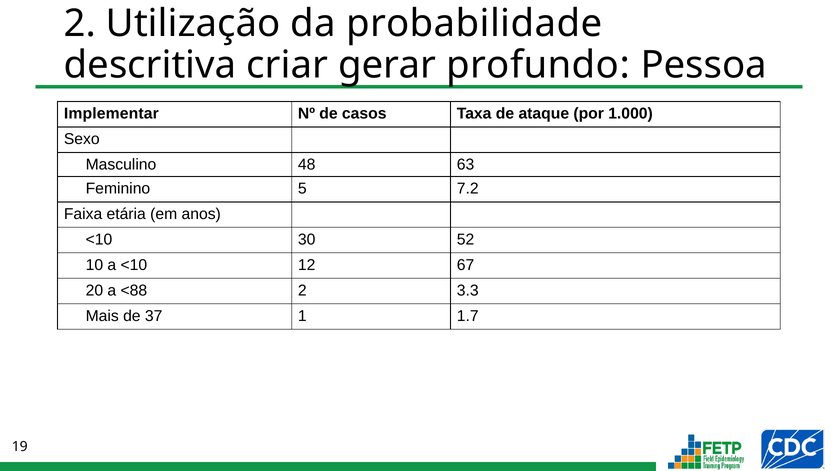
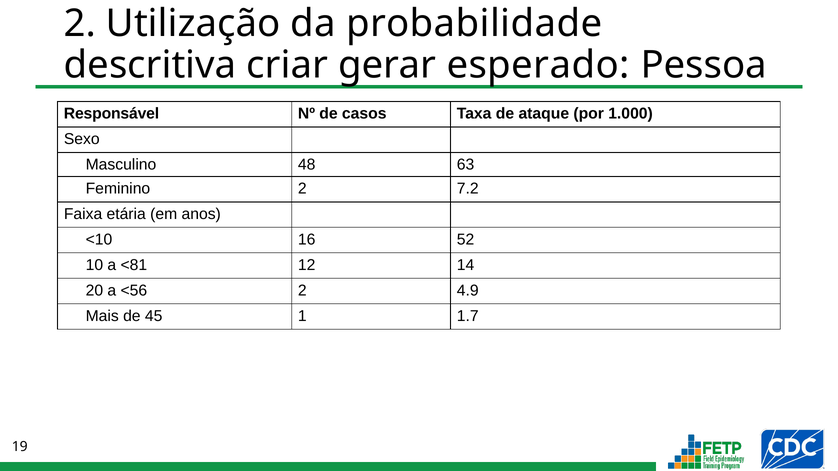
profundo: profundo -> esperado (538, 65)
Implementar: Implementar -> Responsável (112, 114)
Feminino 5: 5 -> 2 (302, 189)
30: 30 -> 16 (307, 240)
a <10: <10 -> <81 (134, 265)
67: 67 -> 14 (466, 265)
<88: <88 -> <56 (134, 291)
3.3: 3.3 -> 4.9 (468, 291)
37: 37 -> 45 (154, 316)
